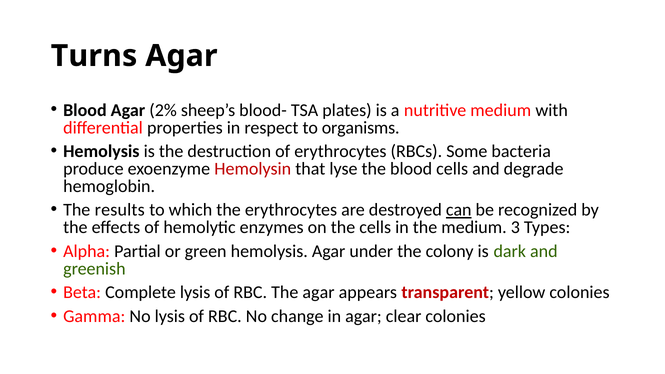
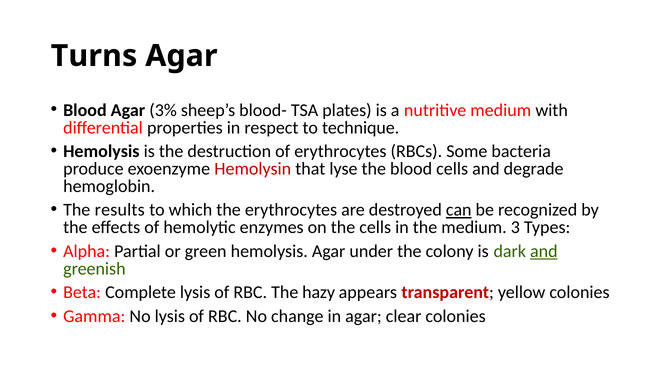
2%: 2% -> 3% (163, 110)
organisms: organisms -> technique (361, 128)
and underline: none -> present (544, 251)
The agar: agar -> hazy (319, 292)
